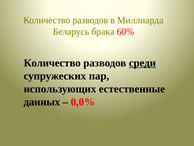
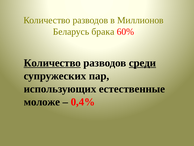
Миллиарда: Миллиарда -> Миллионов (140, 20)
Количество underline: none -> present (52, 63)
данных: данных -> моложе (42, 102)
0,0%: 0,0% -> 0,4% (83, 102)
